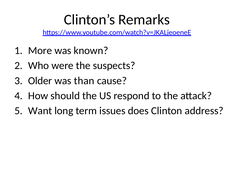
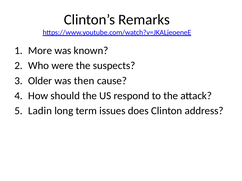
than: than -> then (84, 81)
Want: Want -> Ladin (40, 111)
